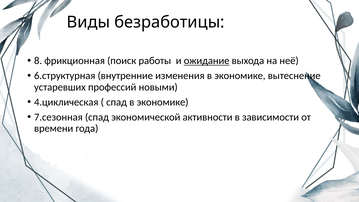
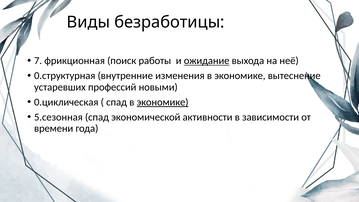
8: 8 -> 7 (38, 61)
6.структурная: 6.структурная -> 0.структурная (65, 76)
4.циклическая: 4.циклическая -> 0.циклическая (66, 102)
экономике underline: none -> present (163, 102)
7.сезонная: 7.сезонная -> 5.сезонная (58, 117)
